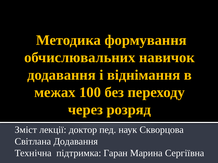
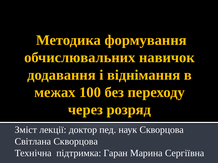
Світлана Додавання: Додавання -> Скворцова (76, 142)
